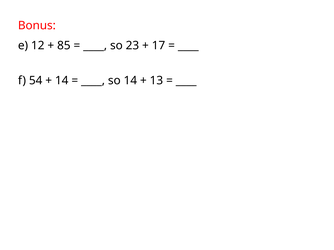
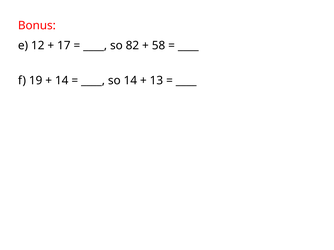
85: 85 -> 17 (64, 46)
23: 23 -> 82 (132, 46)
17: 17 -> 58 (159, 46)
54: 54 -> 19 (36, 81)
